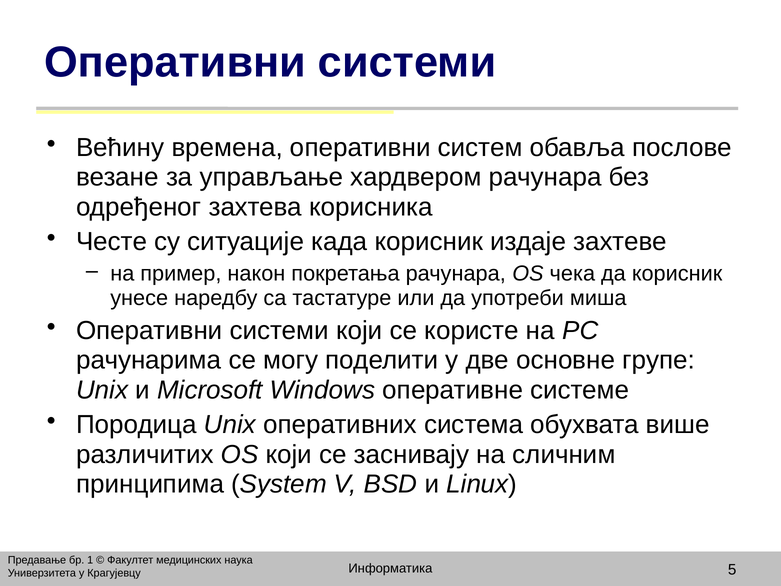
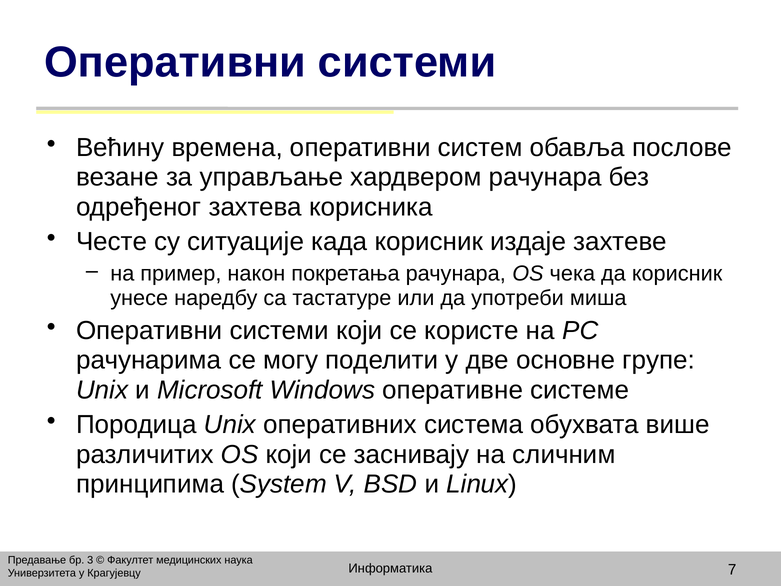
1: 1 -> 3 (90, 560)
5: 5 -> 7 (732, 570)
